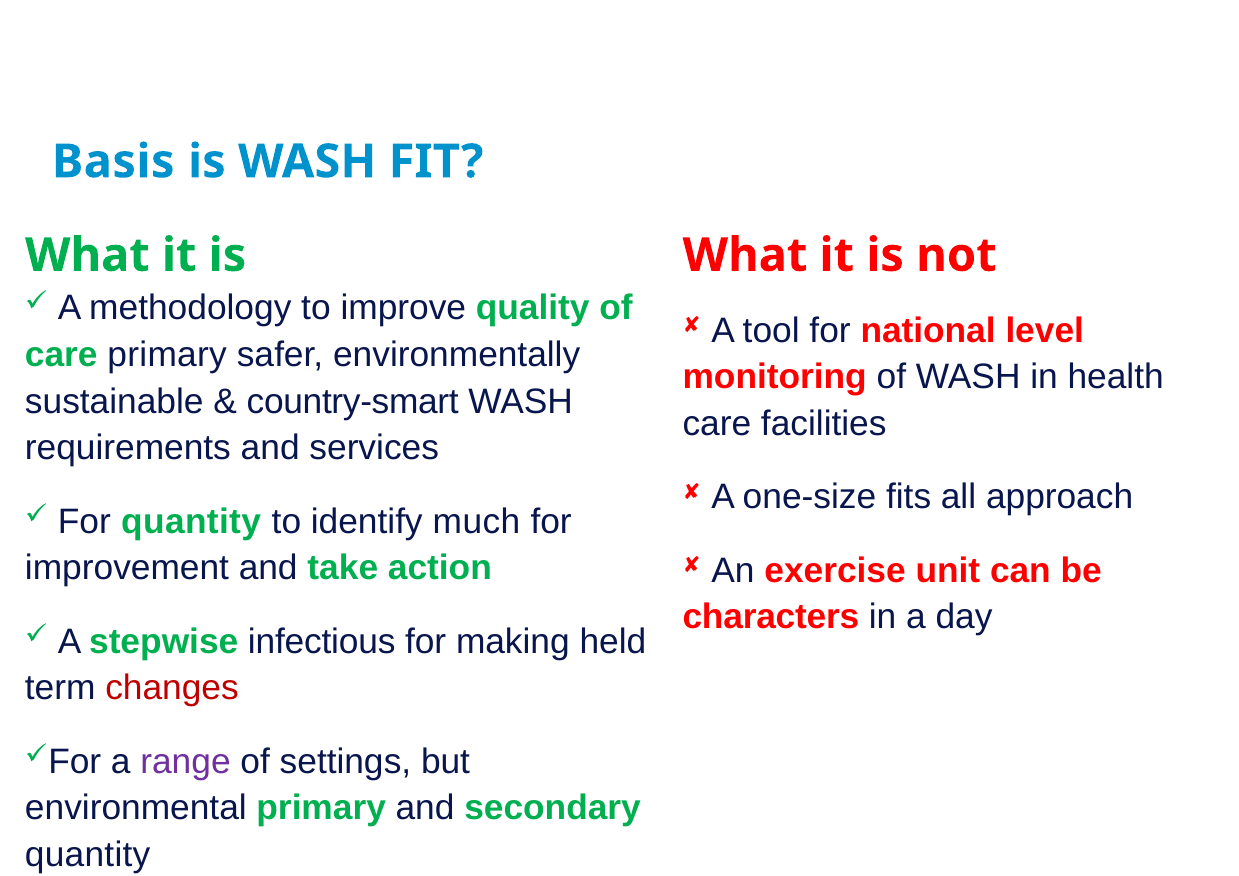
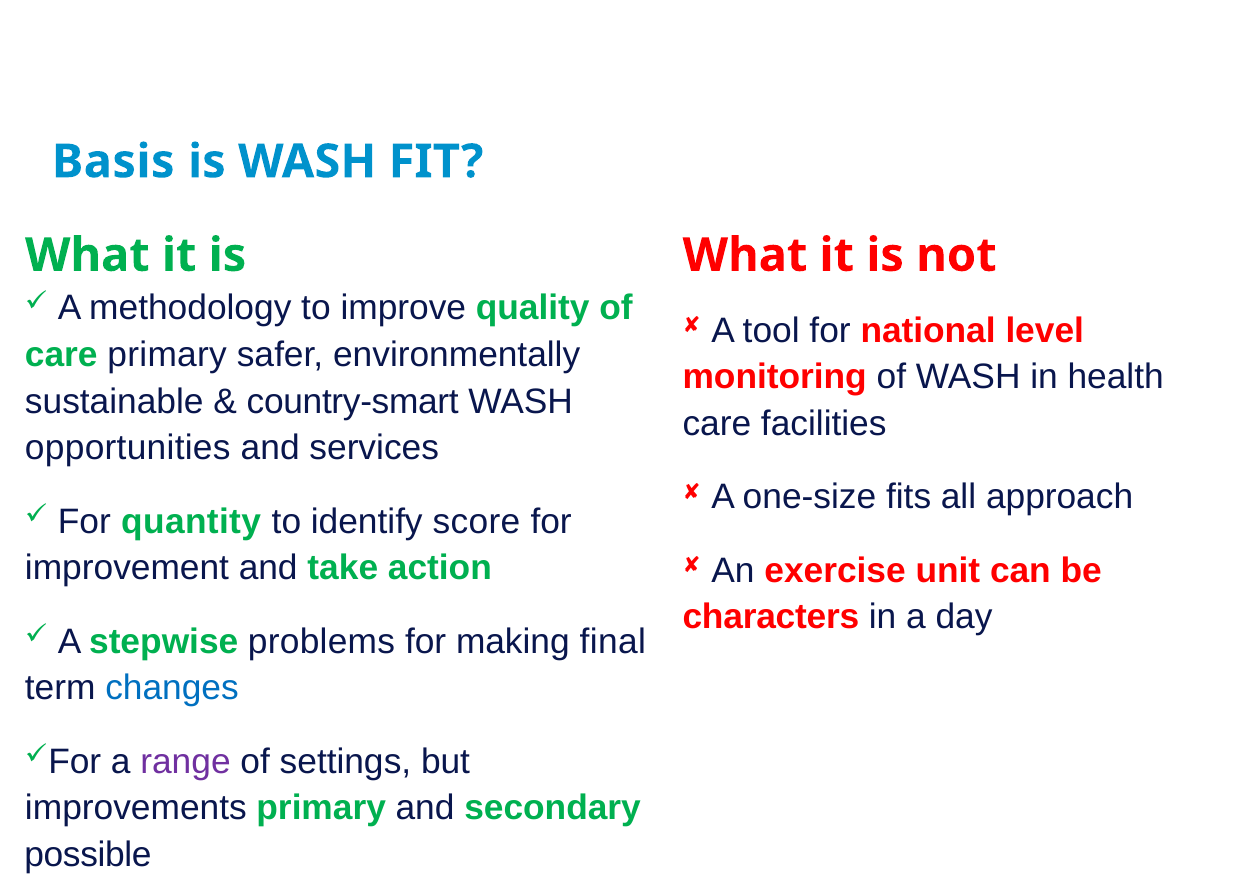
requirements: requirements -> opportunities (128, 448)
much: much -> score (476, 521)
infectious: infectious -> problems (321, 642)
held: held -> final (613, 642)
changes colour: red -> blue (172, 688)
environmental: environmental -> improvements (136, 808)
quantity: quantity -> possible (88, 855)
